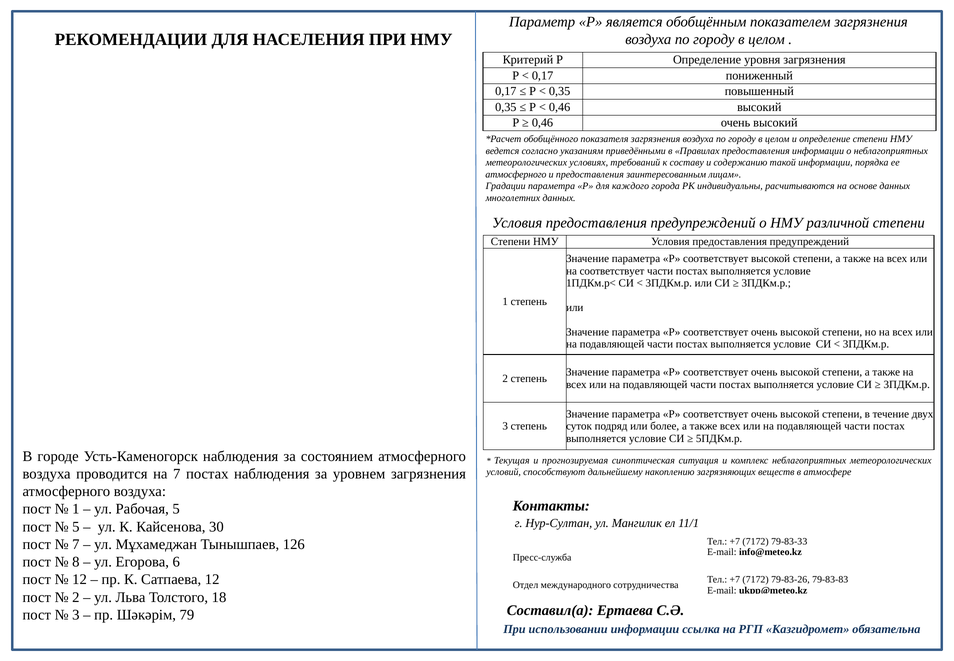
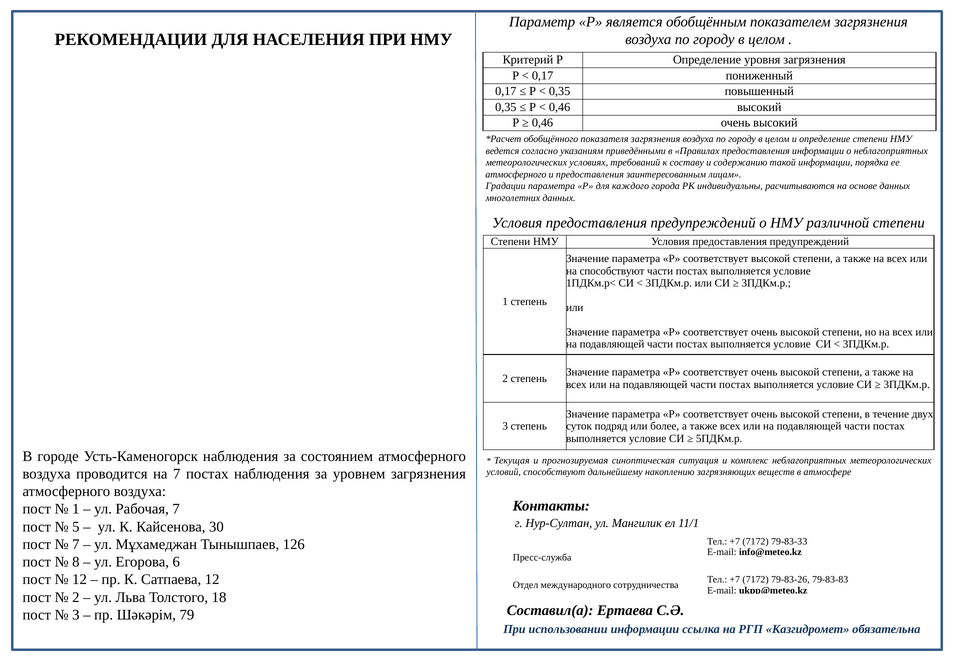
на соответствует: соответствует -> способствуют (612, 271)
Рабочая 5: 5 -> 7 (176, 509)
